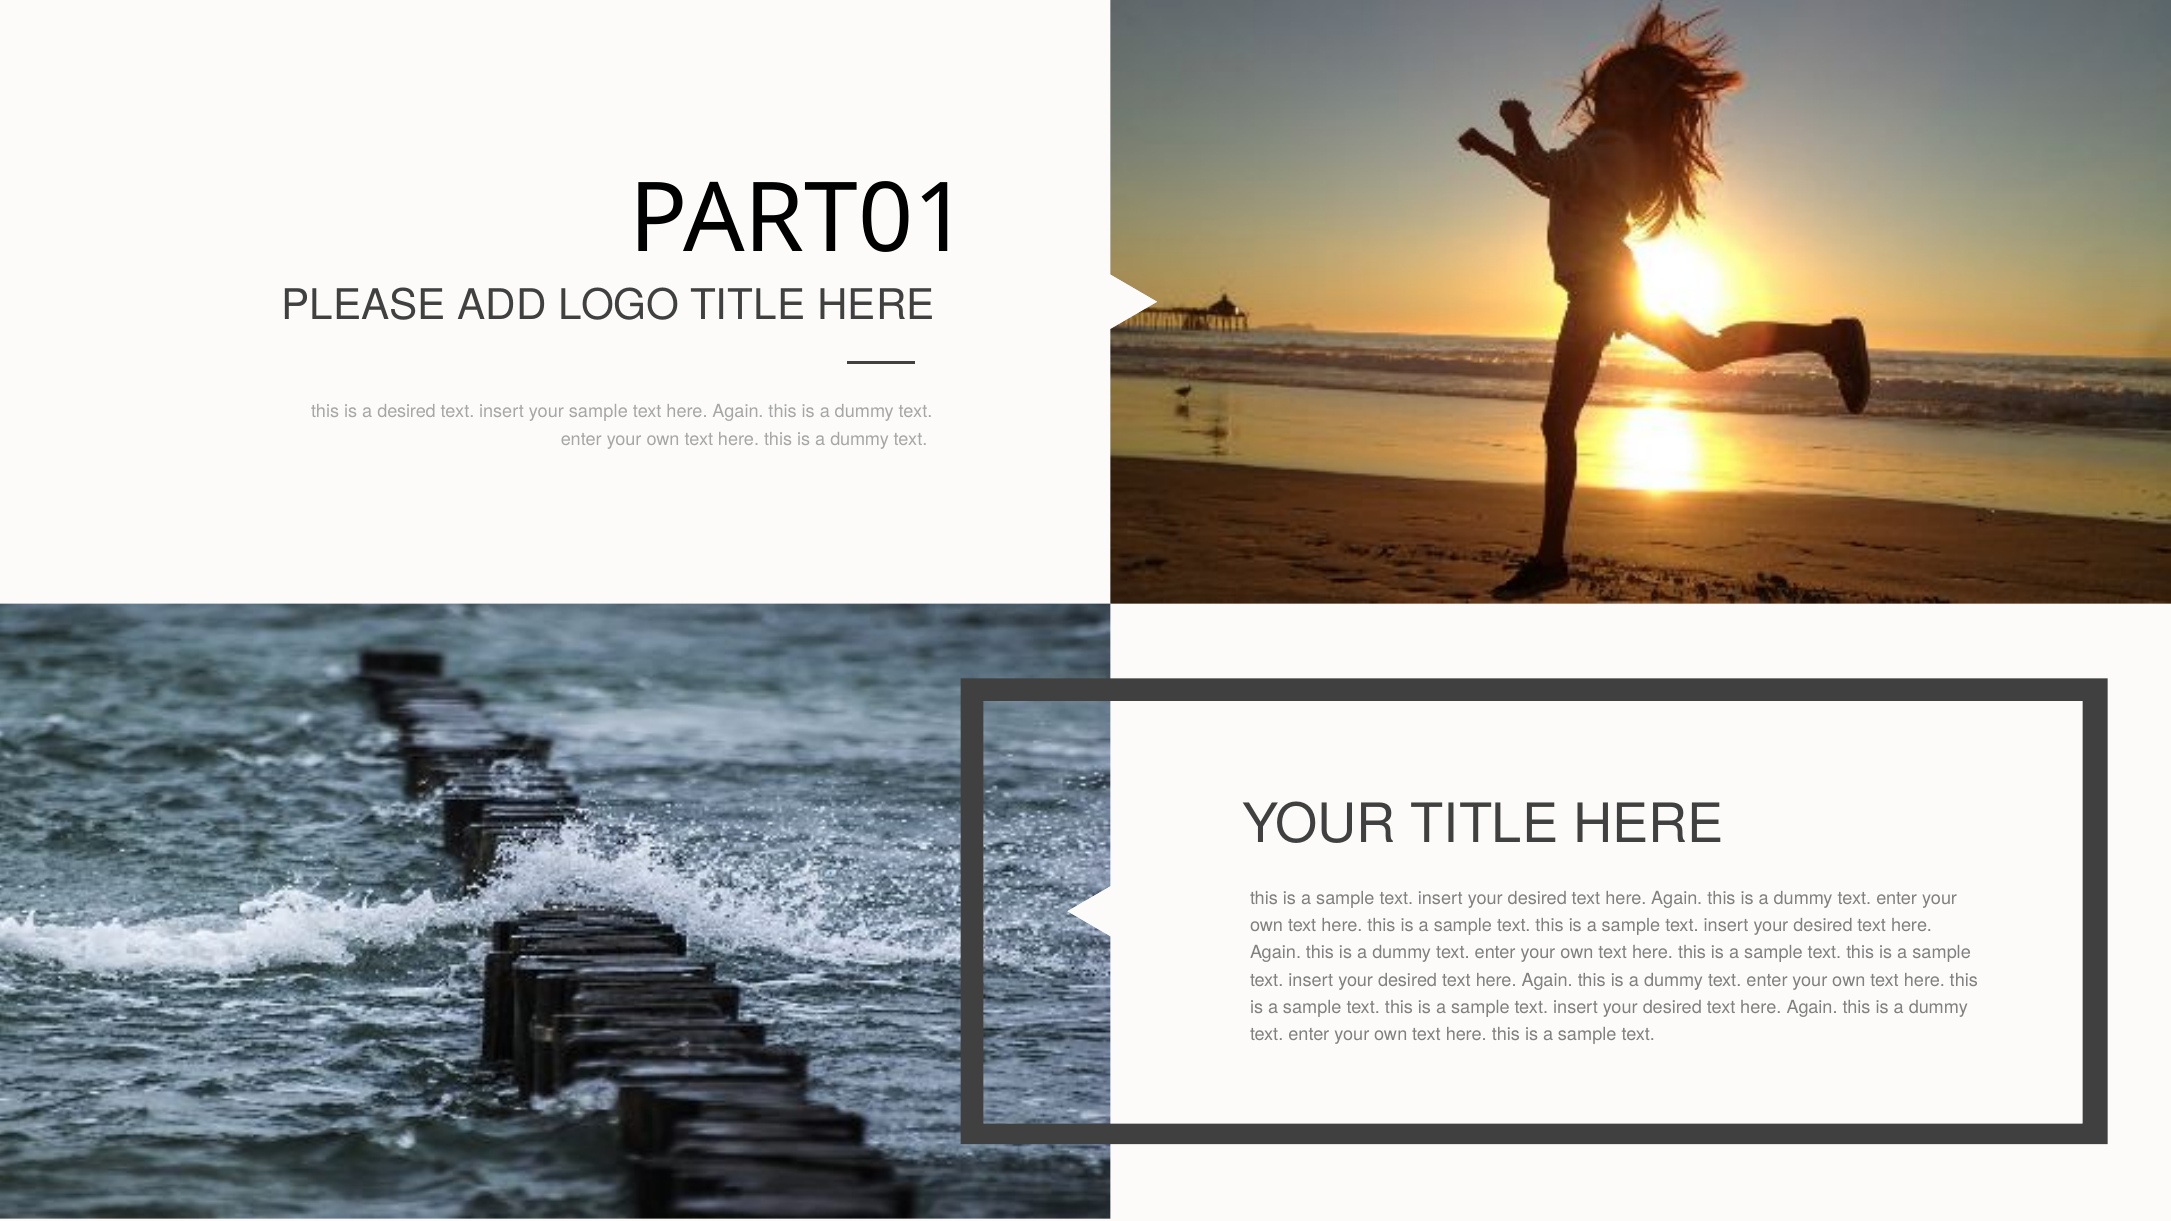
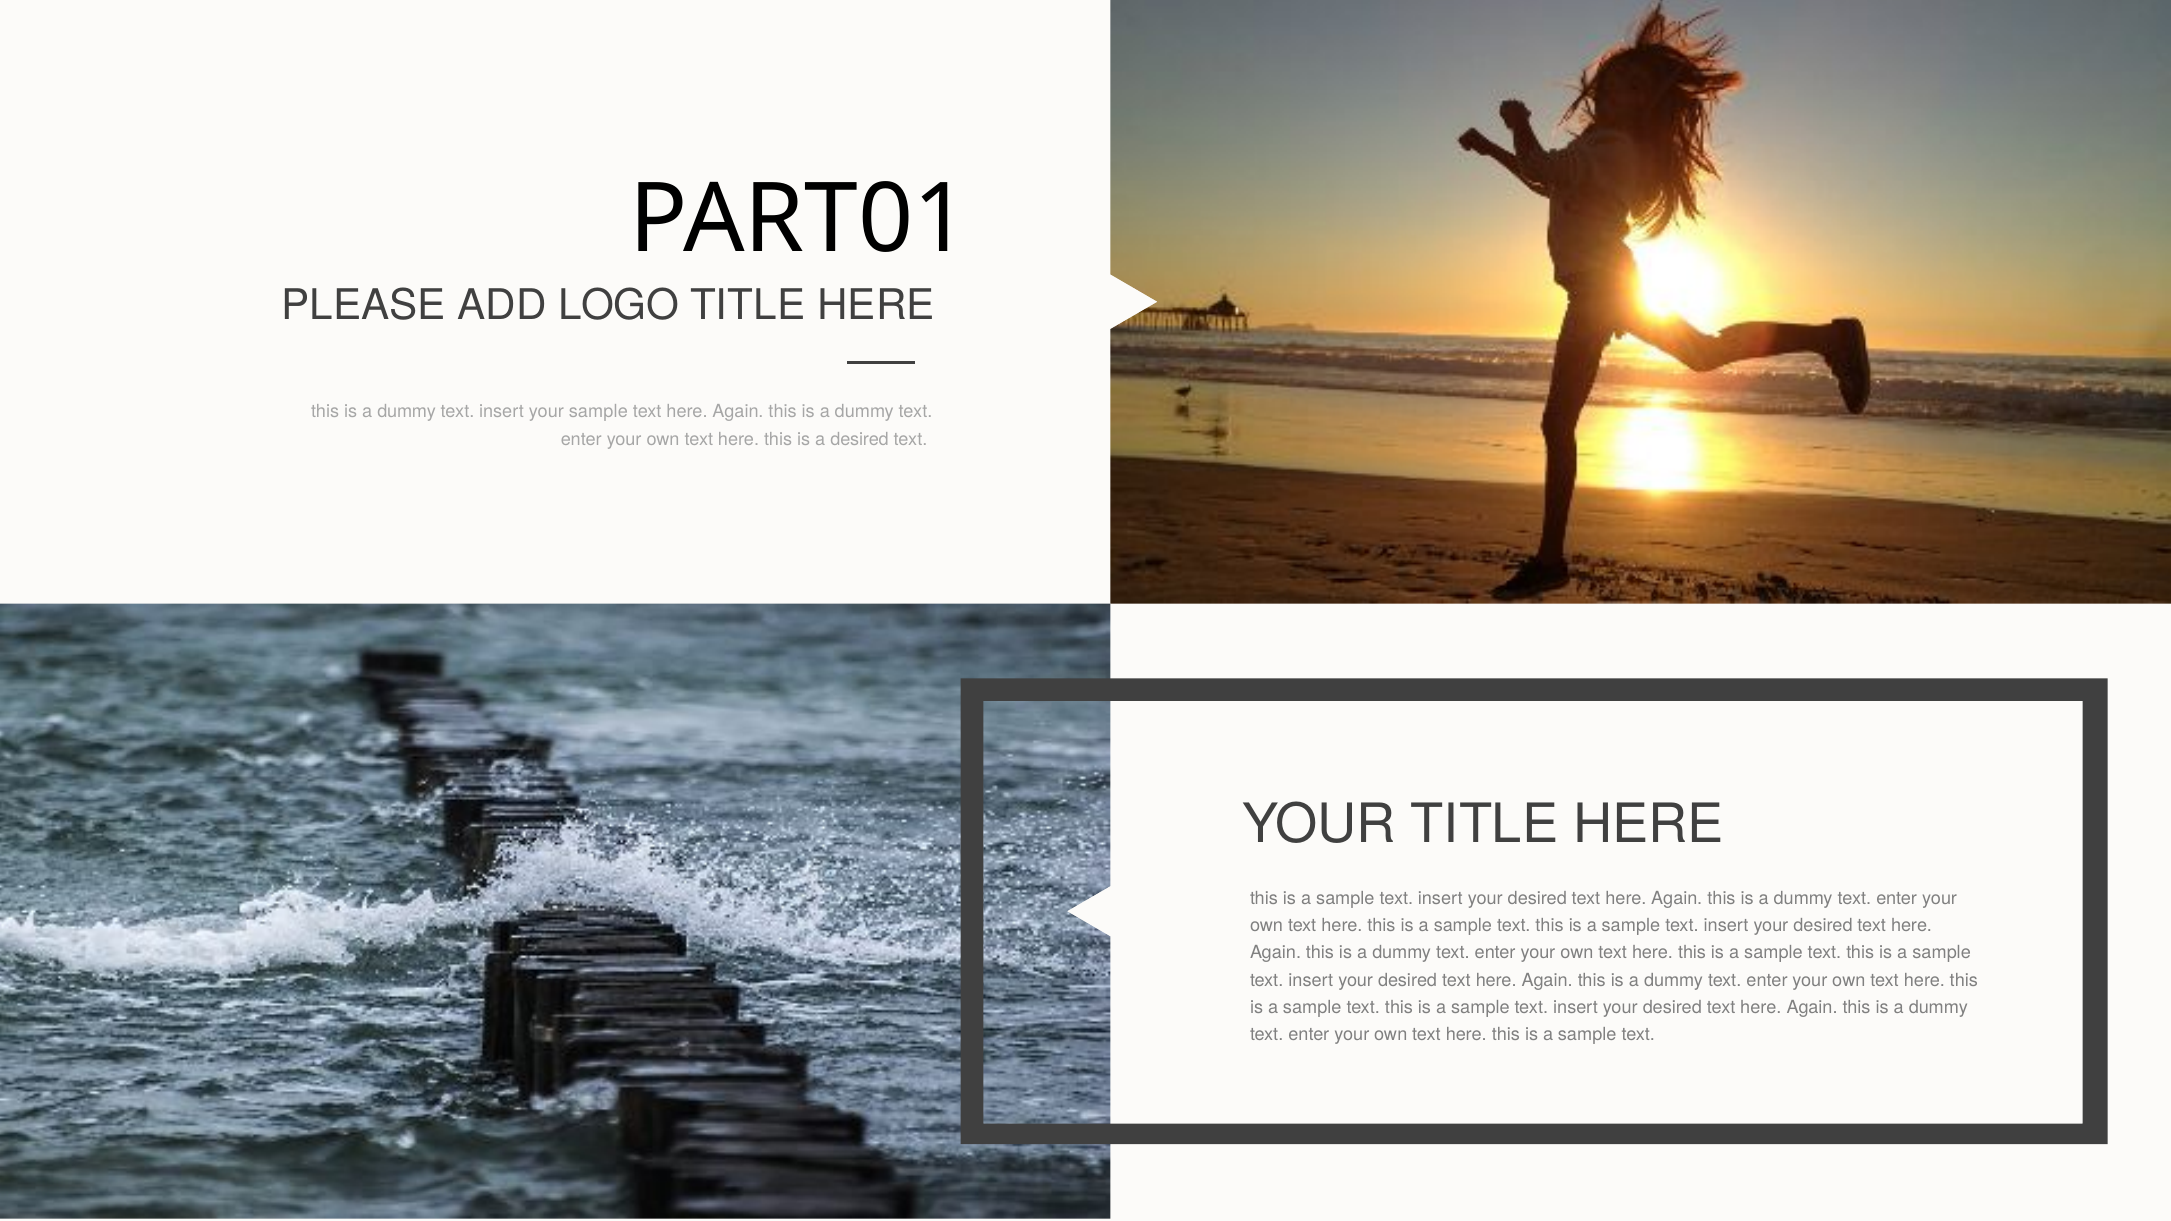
desired: desired -> dummy (407, 412)
dummy: dummy -> desired (860, 439)
